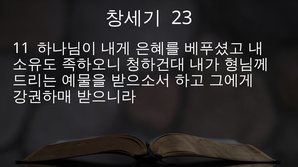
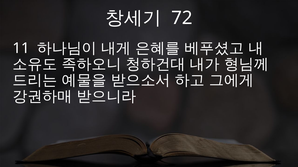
23: 23 -> 72 (182, 18)
